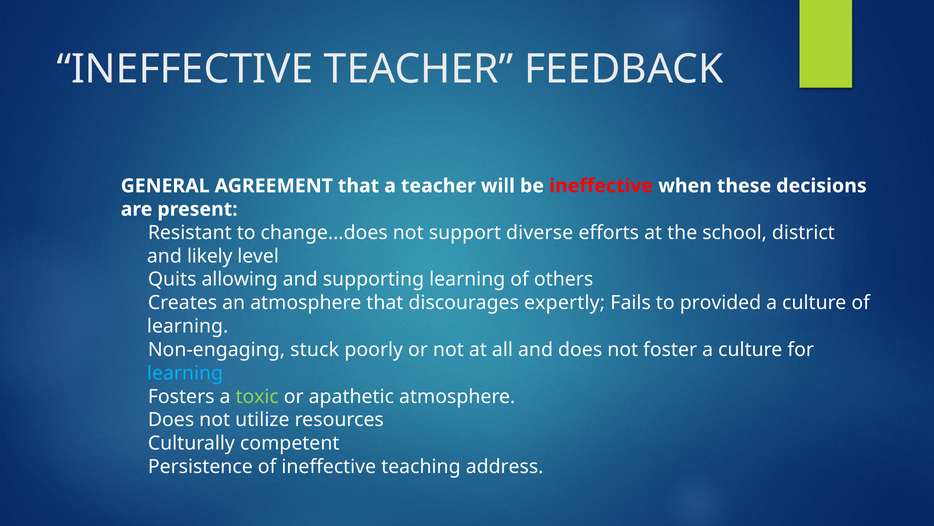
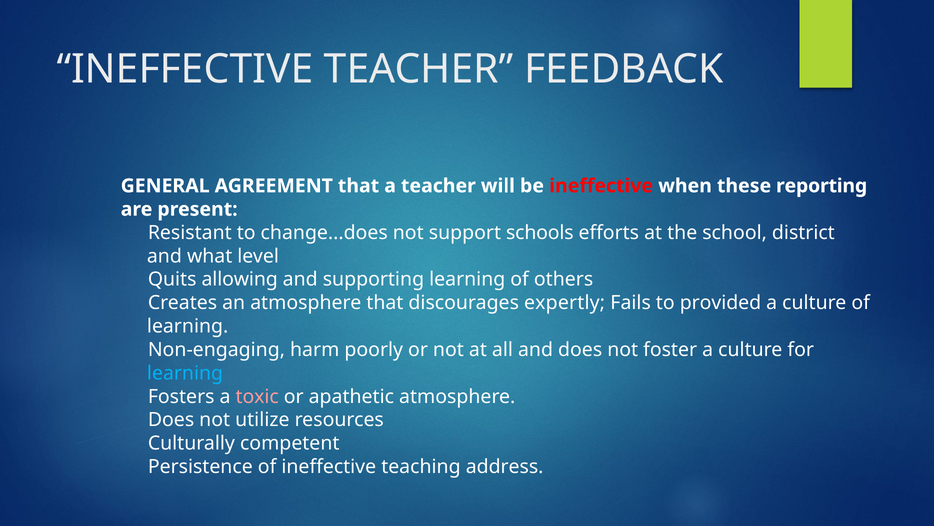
decisions: decisions -> reporting (822, 186)
diverse: diverse -> schools (540, 232)
likely: likely -> what (210, 256)
stuck: stuck -> harm (315, 349)
toxic colour: light green -> pink (257, 396)
